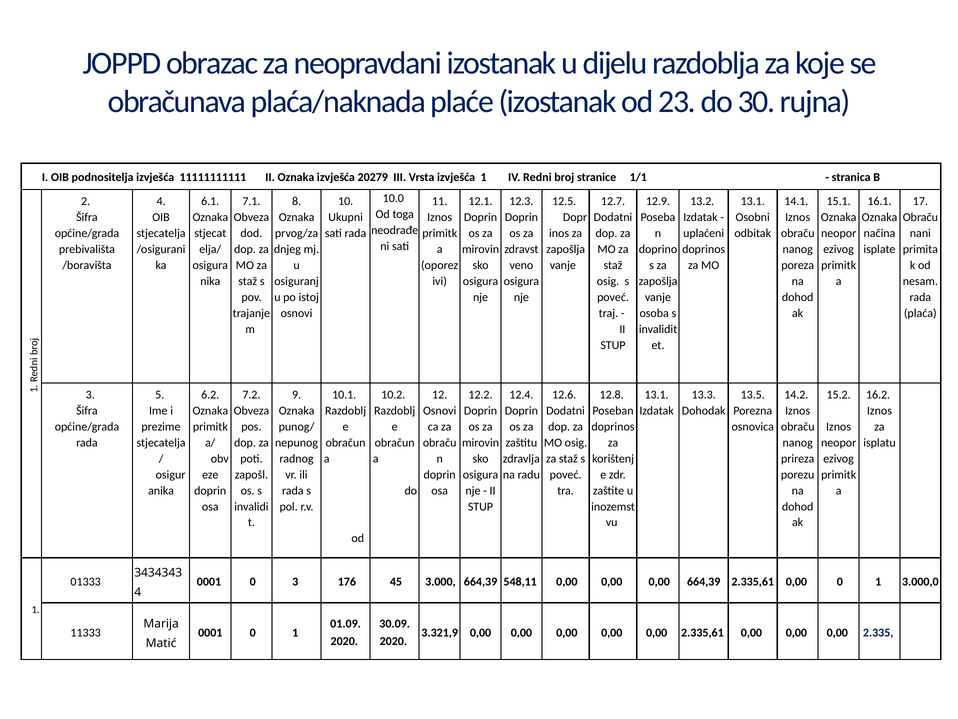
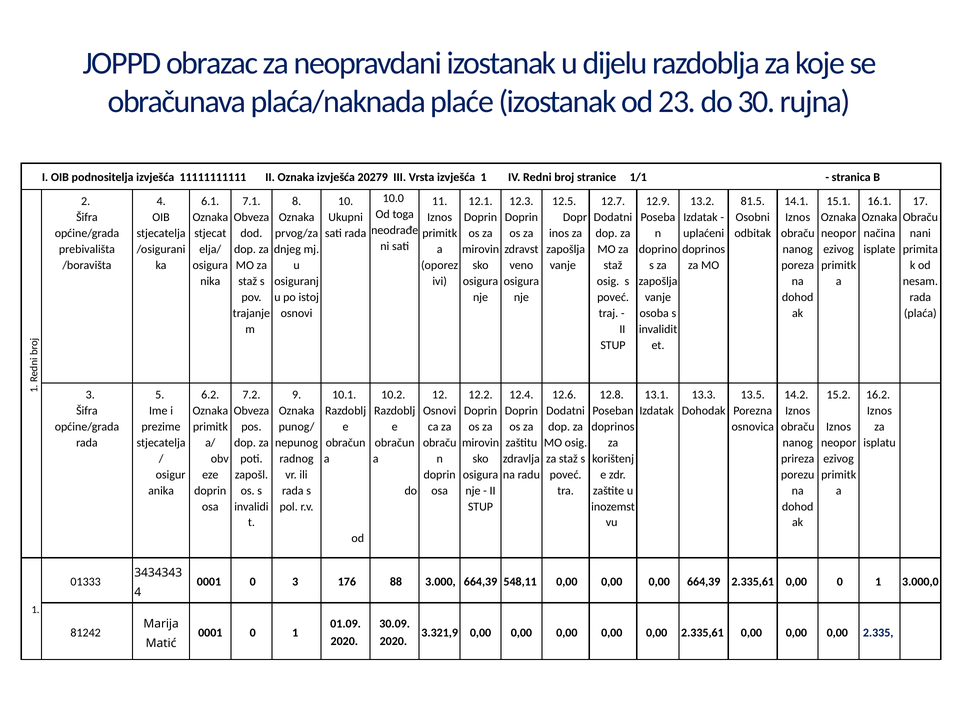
13.1: 13.1 -> 81.5 (753, 201)
45: 45 -> 88 (396, 581)
11333: 11333 -> 81242 (86, 632)
